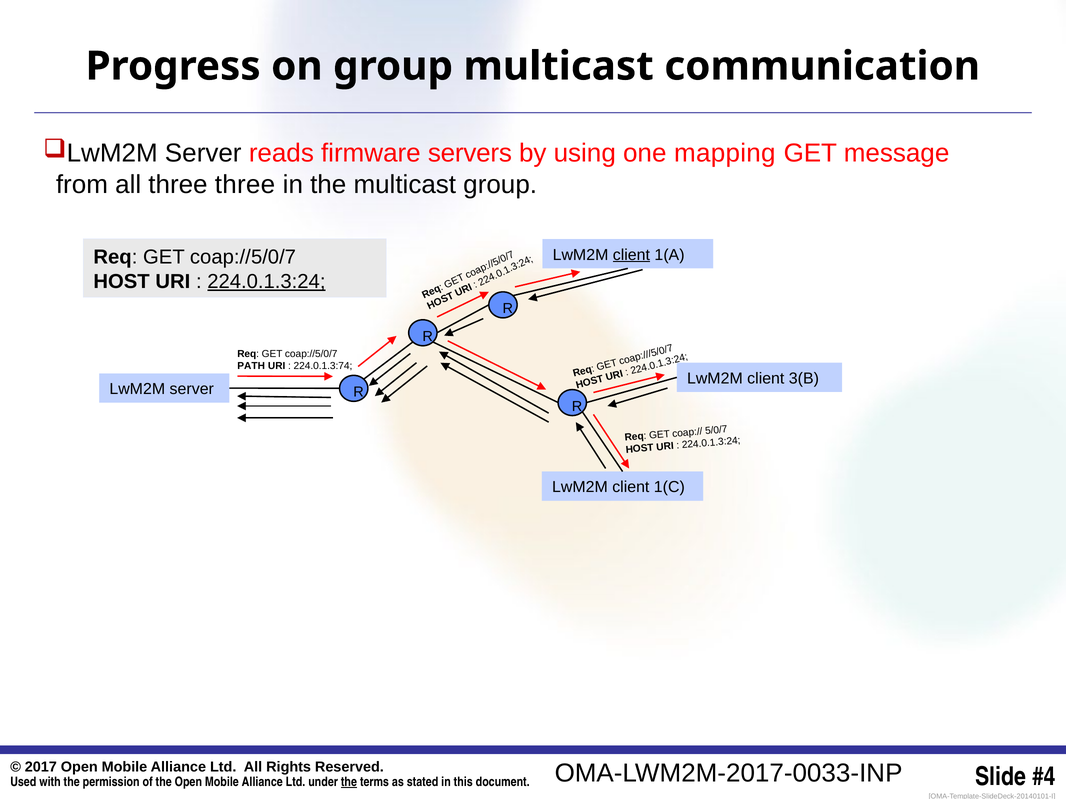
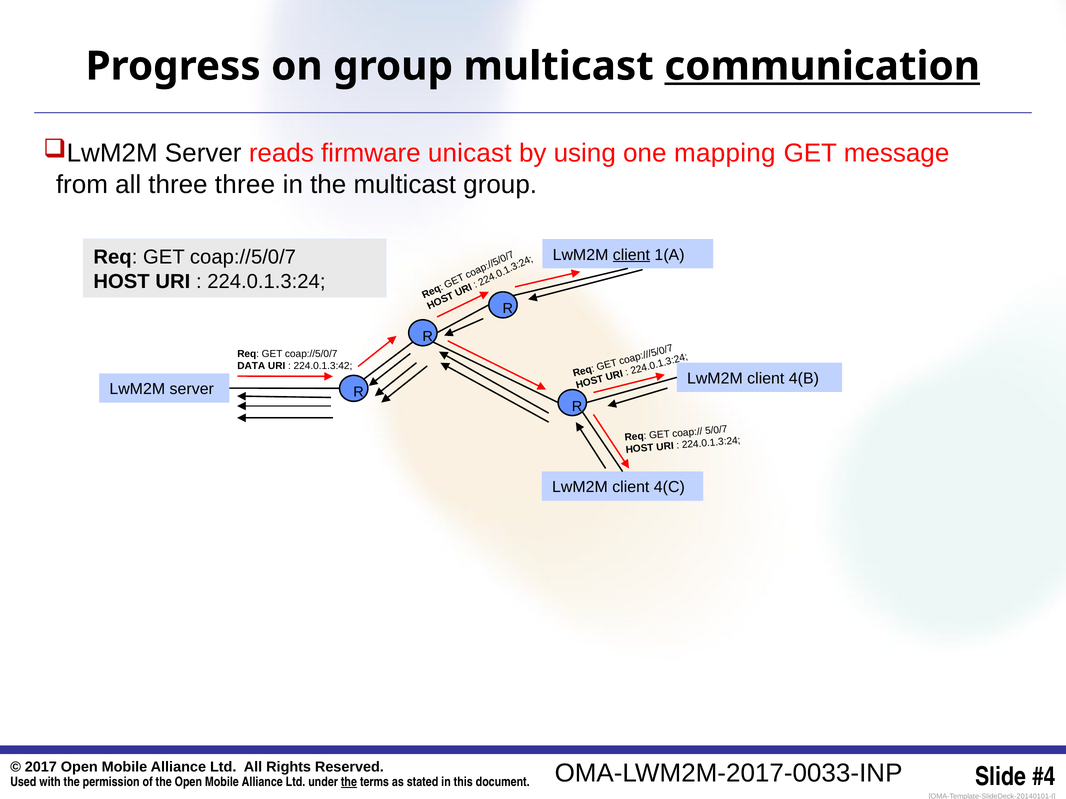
communication underline: none -> present (822, 66)
servers: servers -> unicast (470, 153)
224.0.1.3:24 underline: present -> none (266, 282)
PATH: PATH -> DATA (251, 366)
224.0.1.3:74: 224.0.1.3:74 -> 224.0.1.3:42 (323, 366)
3(B: 3(B -> 4(B (804, 379)
1(C: 1(C -> 4(C (669, 488)
